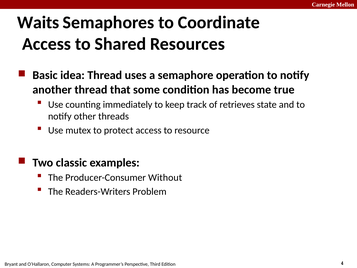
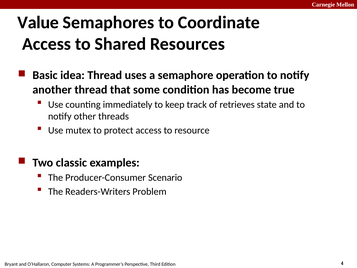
Waits: Waits -> Value (38, 22)
Without: Without -> Scenario (165, 177)
